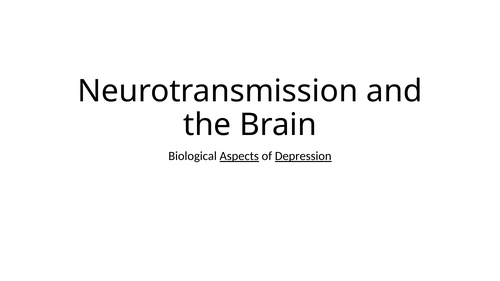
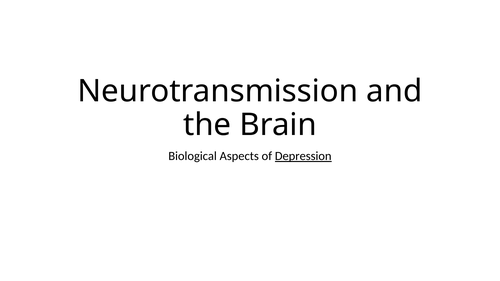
Aspects underline: present -> none (239, 156)
